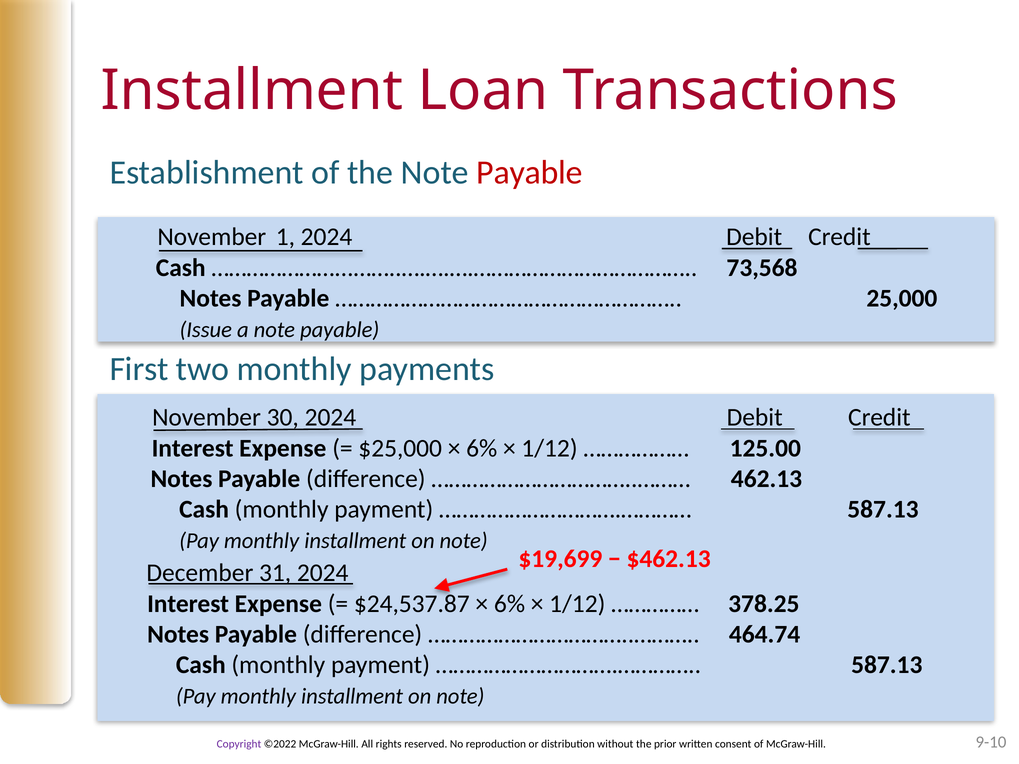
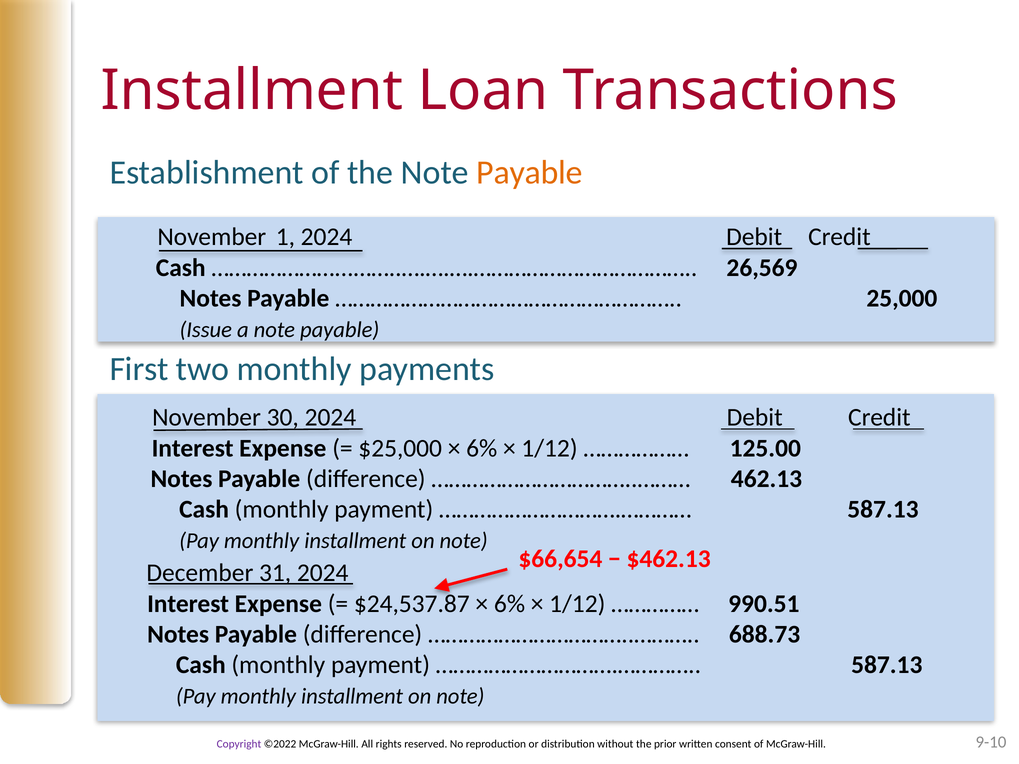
Payable colour: red -> orange (530, 173)
73,568: 73,568 -> 26,569 (762, 268)
$19,699: $19,699 -> $66,654 (560, 559)
378.25: 378.25 -> 990.51 (764, 604)
464.74: 464.74 -> 688.73 (765, 635)
